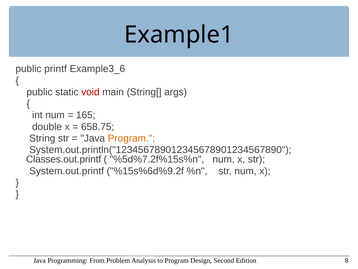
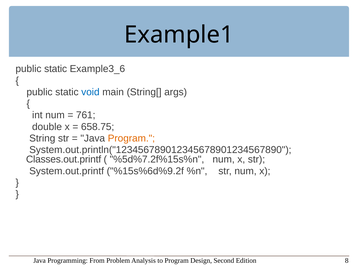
printf: printf -> static (56, 69)
void colour: red -> blue (90, 92)
165: 165 -> 761 (86, 115)
